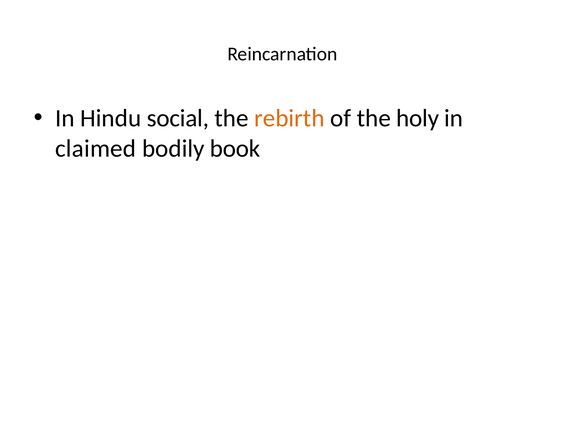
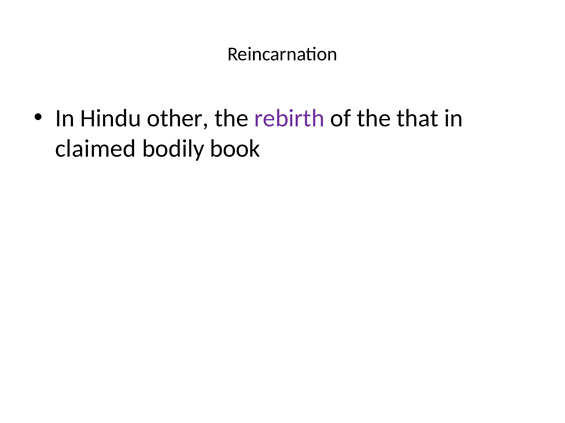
social: social -> other (178, 119)
rebirth colour: orange -> purple (289, 119)
holy: holy -> that (418, 119)
